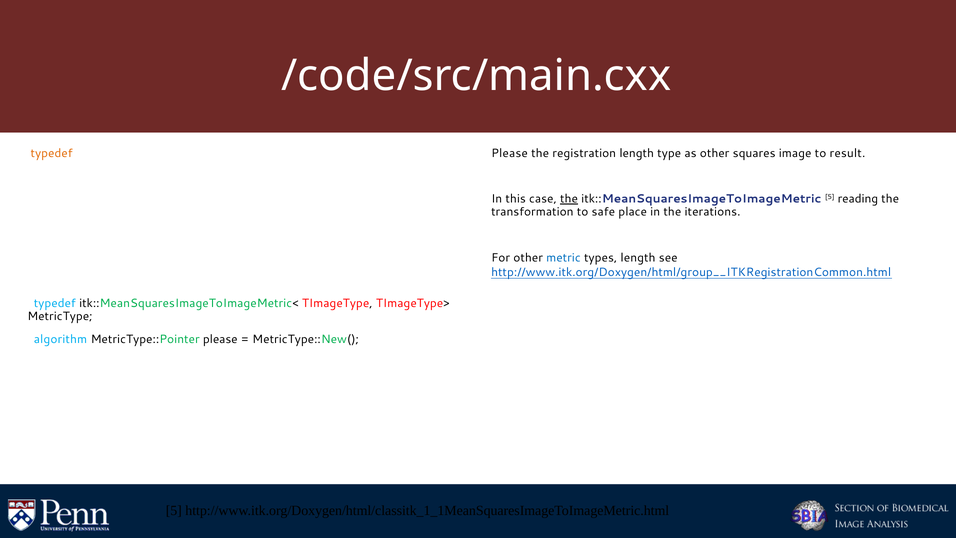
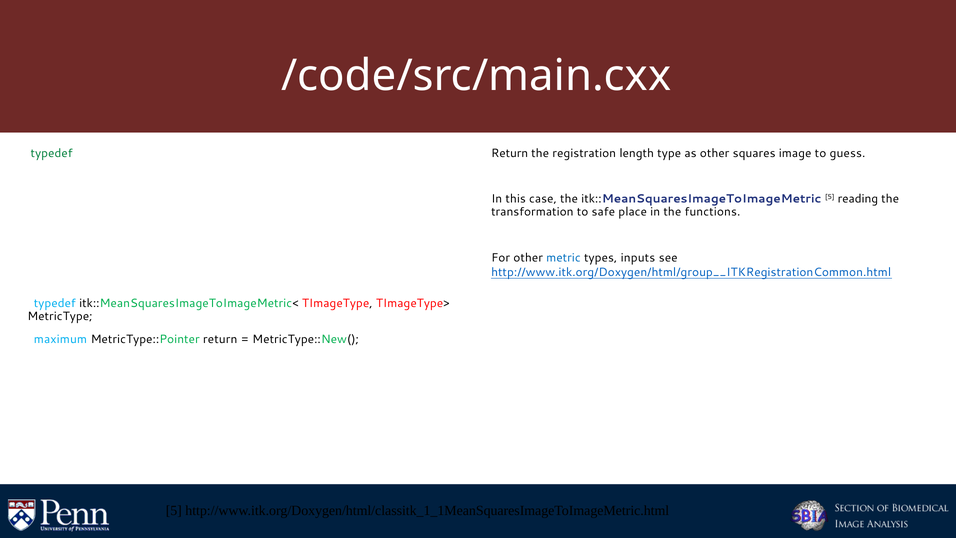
typedef colour: orange -> green (52, 153)
Please: Please -> Return (510, 153)
result: result -> guess (847, 153)
the underline: present -> none (569, 199)
iterations: iterations -> functions (712, 212)
types length: length -> inputs (638, 257)
algorithm: algorithm -> maximum (60, 339)
MetricType::Pointer please: please -> return (220, 339)
